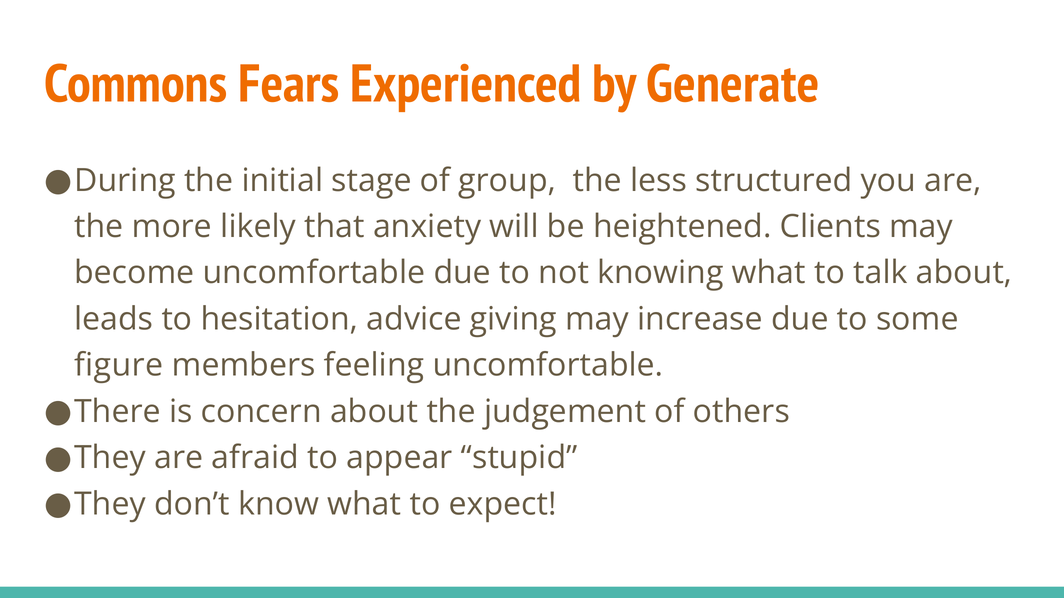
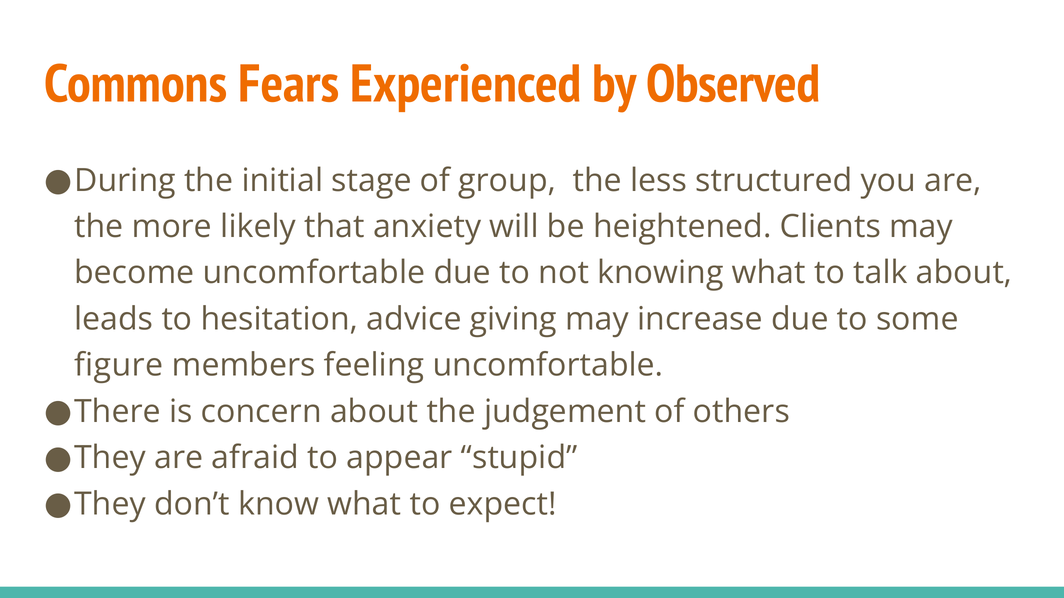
Generate: Generate -> Observed (733, 84)
